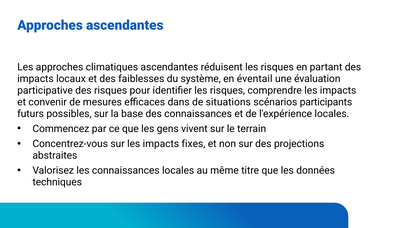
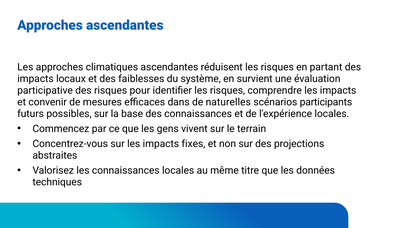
éventail: éventail -> survient (255, 79)
situations: situations -> naturelles (228, 102)
